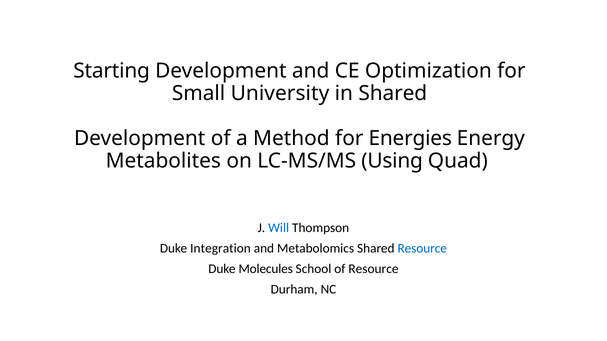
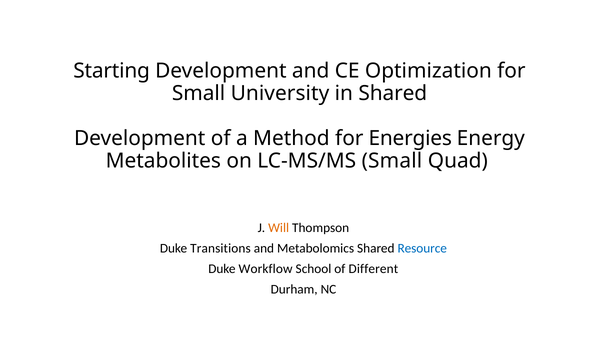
LC-MS/MS Using: Using -> Small (392, 161)
Will colour: blue -> orange (279, 228)
Integration: Integration -> Transitions (220, 249)
Molecules: Molecules -> Workflow (266, 269)
of Resource: Resource -> Different (373, 269)
